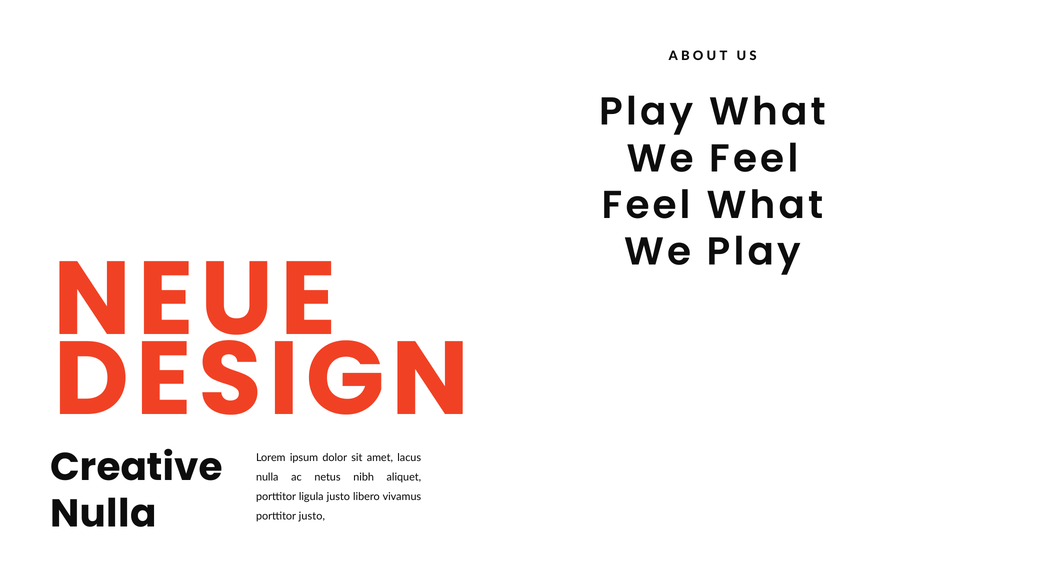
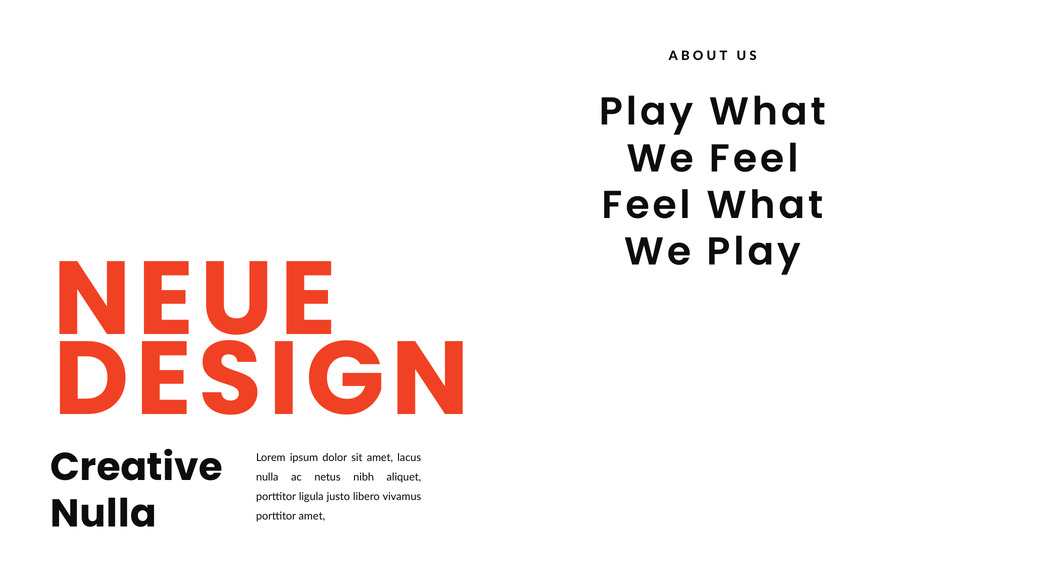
porttitor justo: justo -> amet (312, 517)
